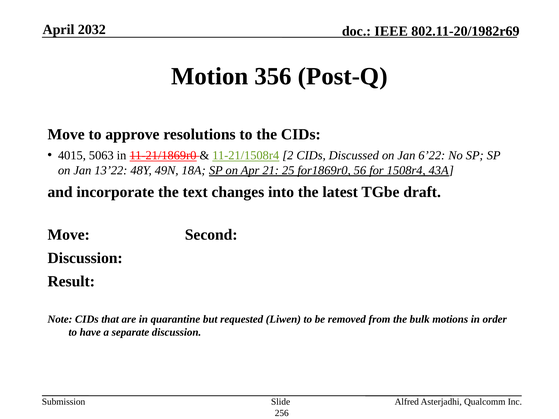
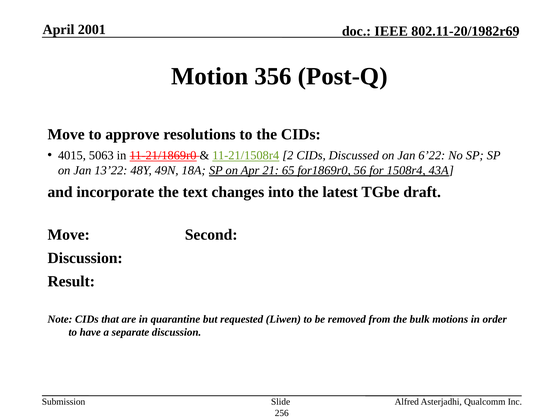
2032: 2032 -> 2001 (92, 30)
25: 25 -> 65 (288, 170)
